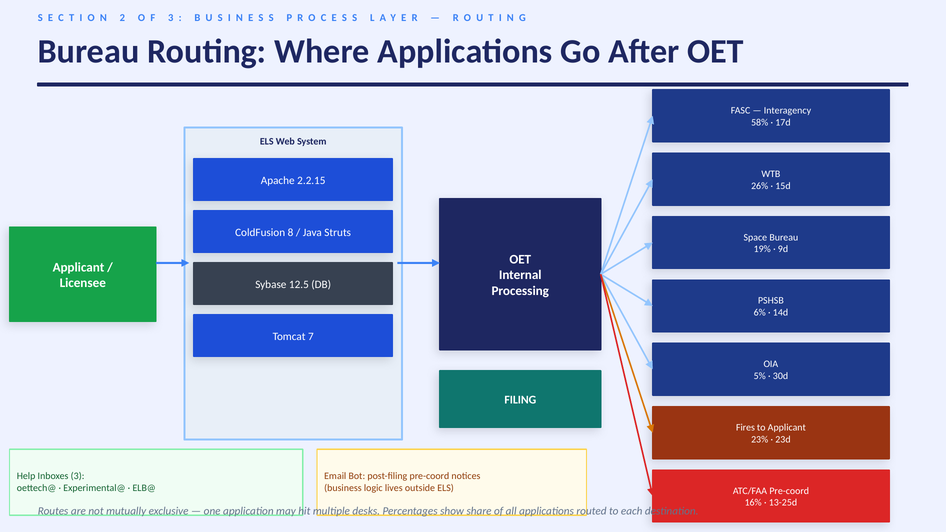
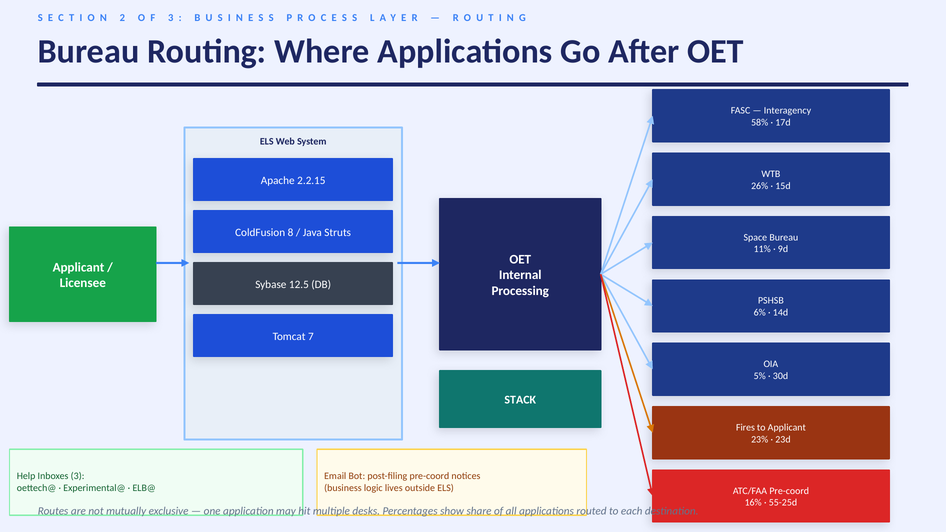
19%: 19% -> 11% (762, 249)
FILING: FILING -> STACK (520, 400)
13-25d: 13-25d -> 55-25d (783, 503)
